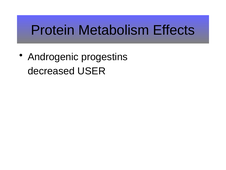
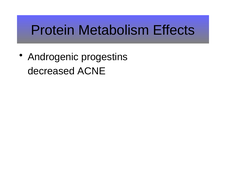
USER: USER -> ACNE (92, 71)
